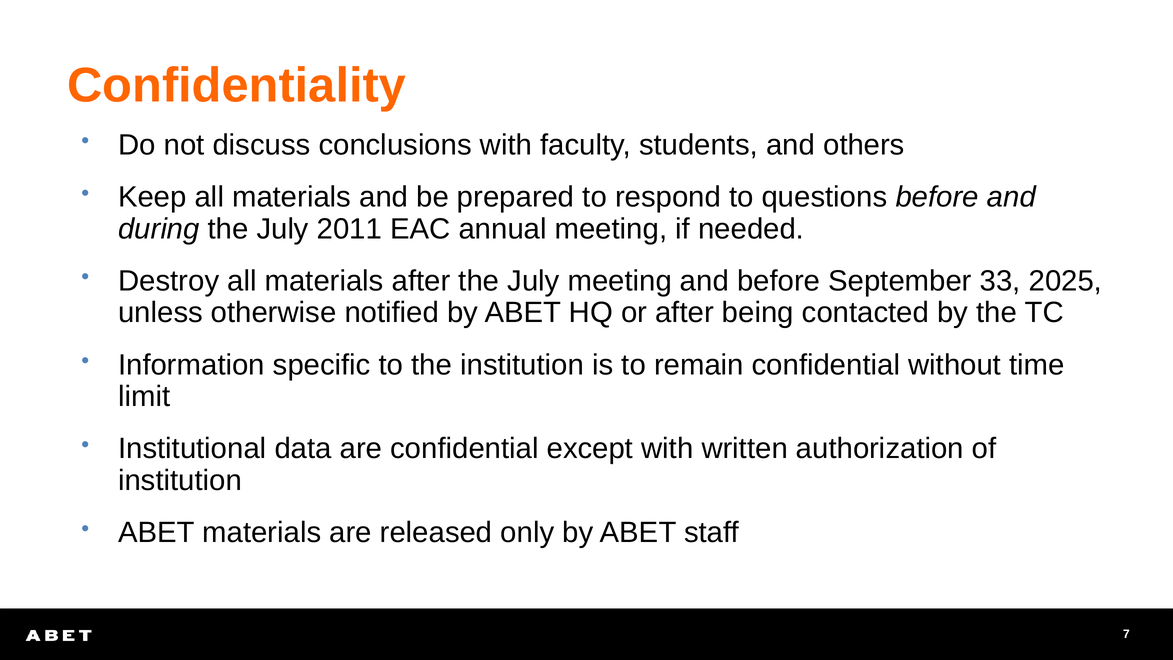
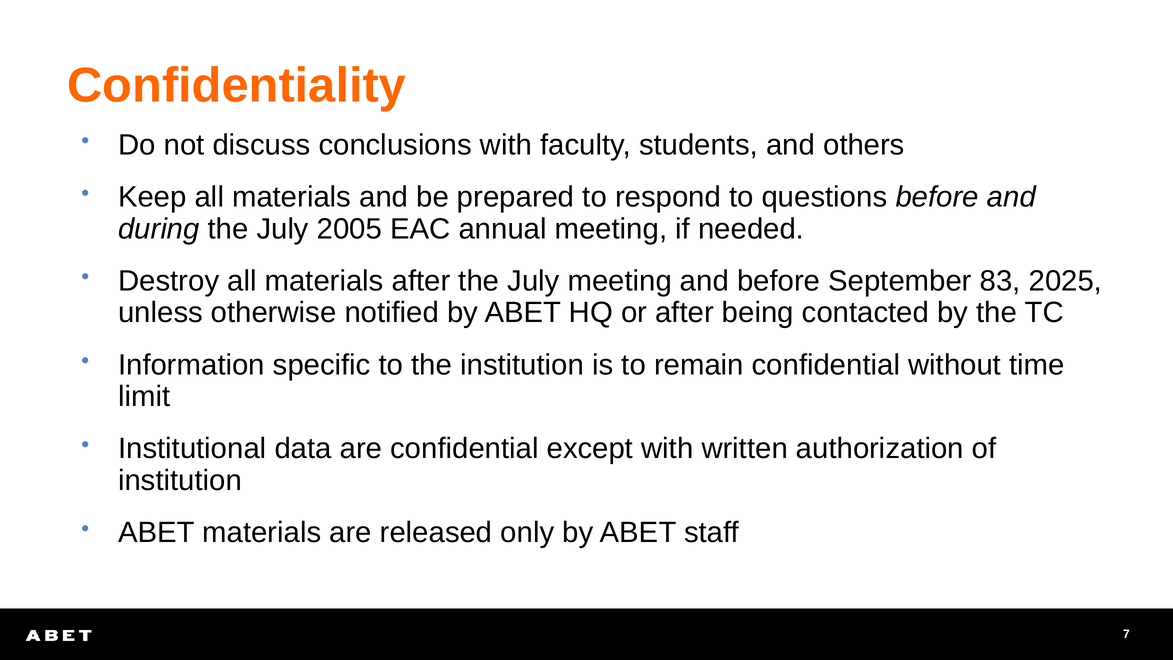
2011: 2011 -> 2005 (349, 229)
33: 33 -> 83 (1000, 281)
